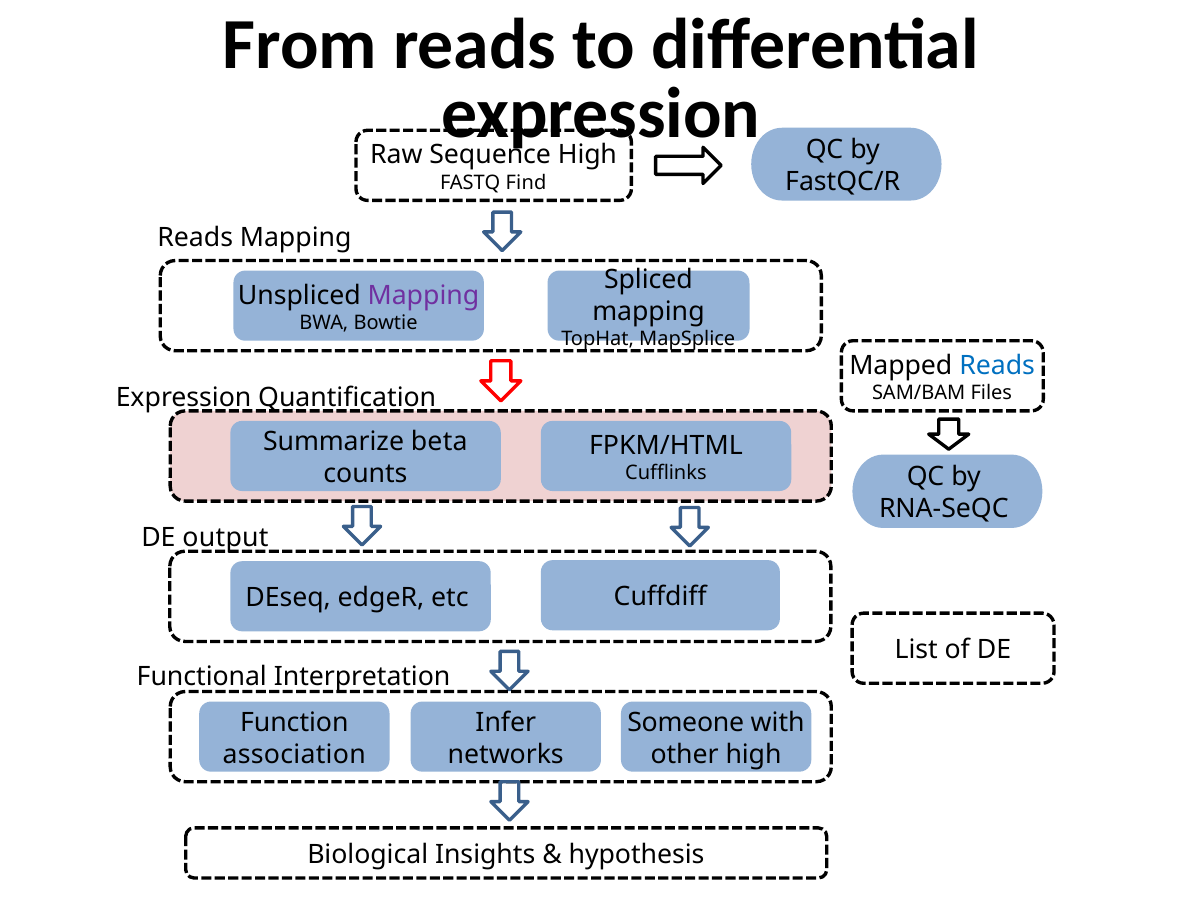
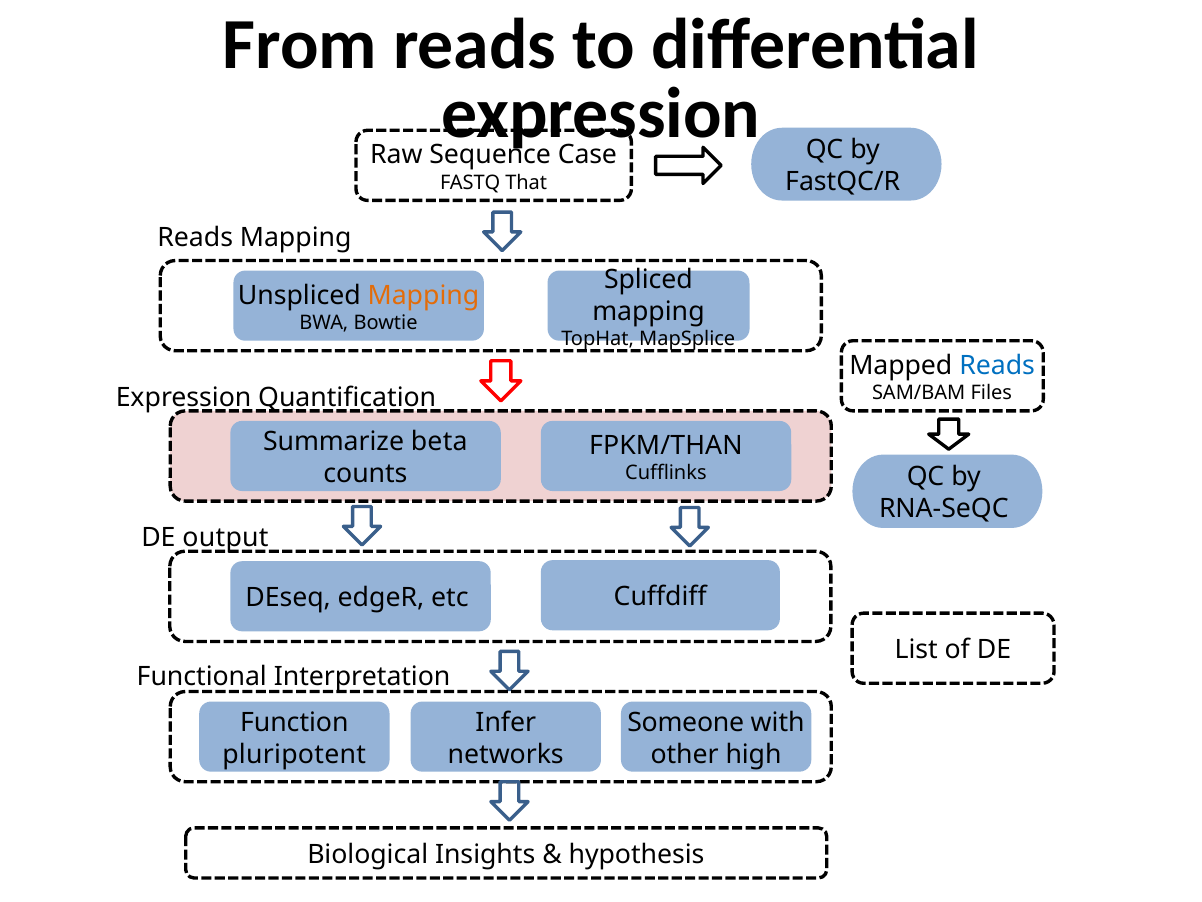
Sequence High: High -> Case (587, 155)
Find: Find -> That (526, 183)
Mapping colour: purple -> orange (423, 295)
FPKM/HTML: FPKM/HTML -> FPKM/THAN (666, 446)
association: association -> pluripotent (294, 754)
